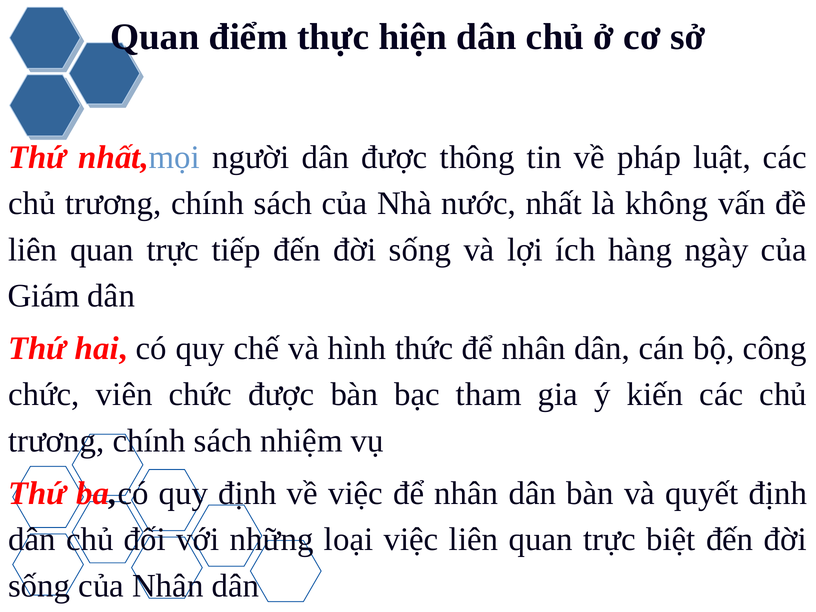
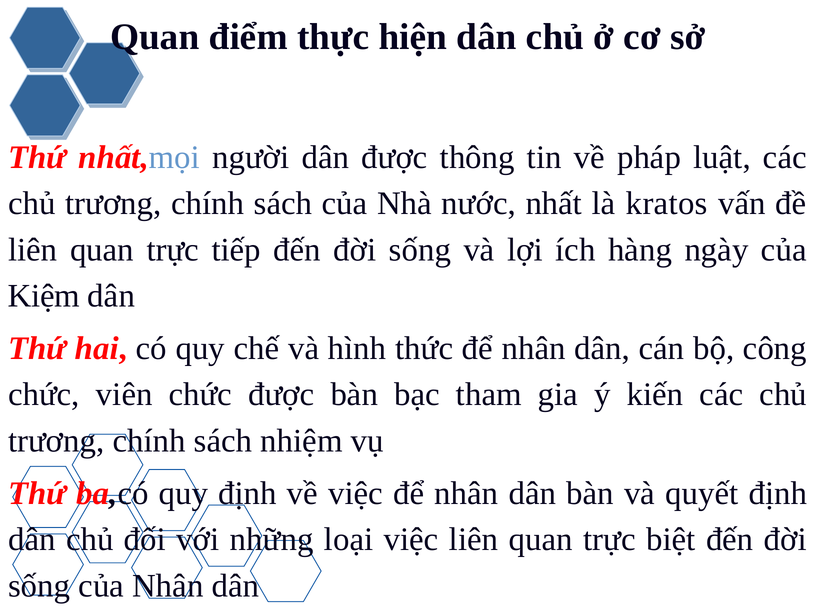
không: không -> kratos (667, 204)
Giám: Giám -> Kiệm (44, 296)
